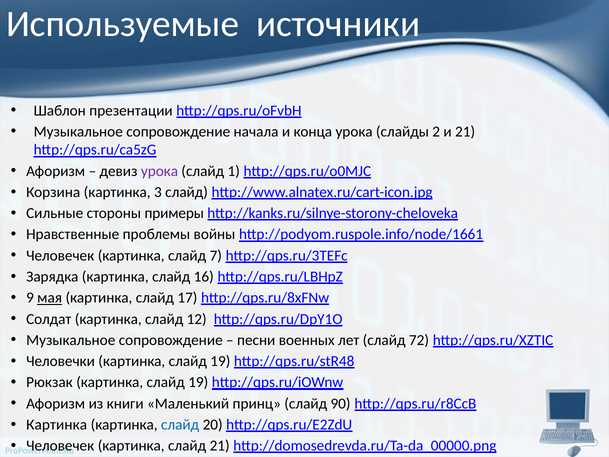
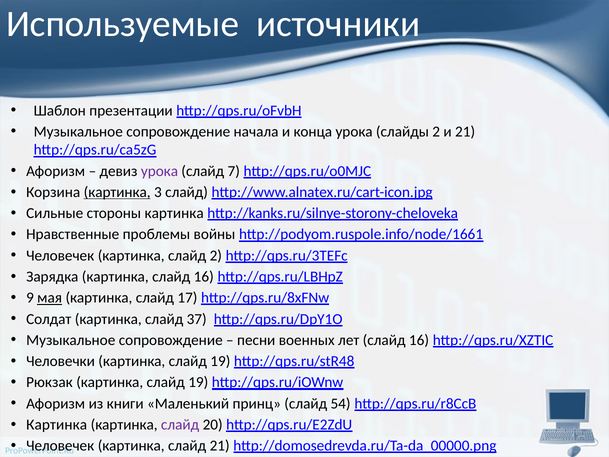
1: 1 -> 7 (234, 171)
картинка underline: none -> present (117, 192)
стороны примеры: примеры -> картинка (174, 213)
слайд 7: 7 -> 2 (216, 255)
12: 12 -> 37 (197, 319)
лет слайд 72: 72 -> 16 (419, 340)
90: 90 -> 54 (341, 403)
слайд colour: blue -> purple (180, 424)
